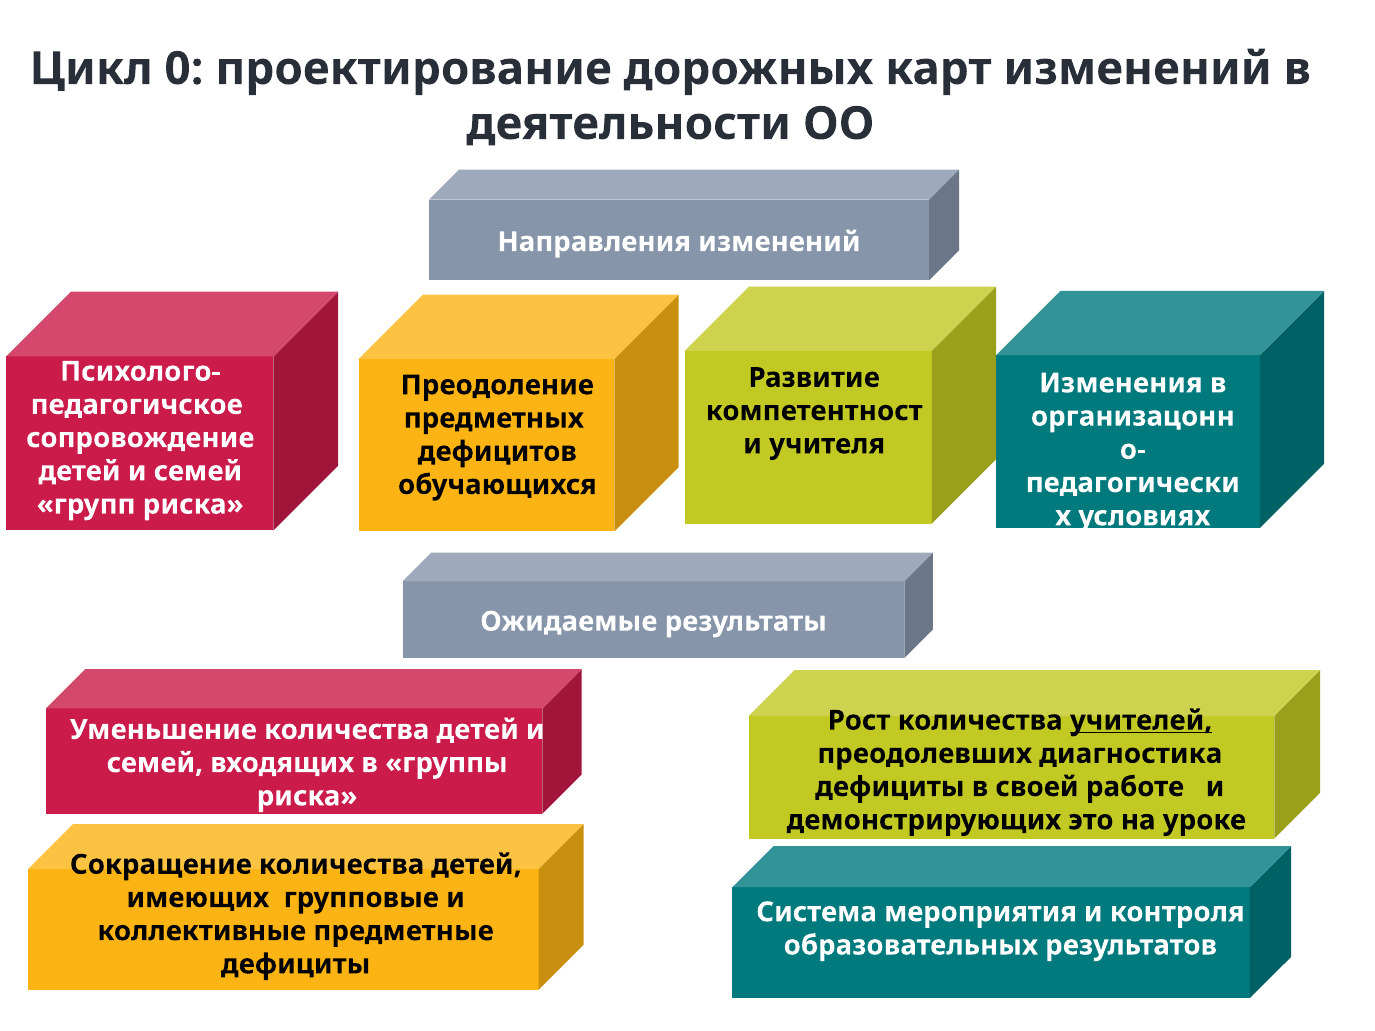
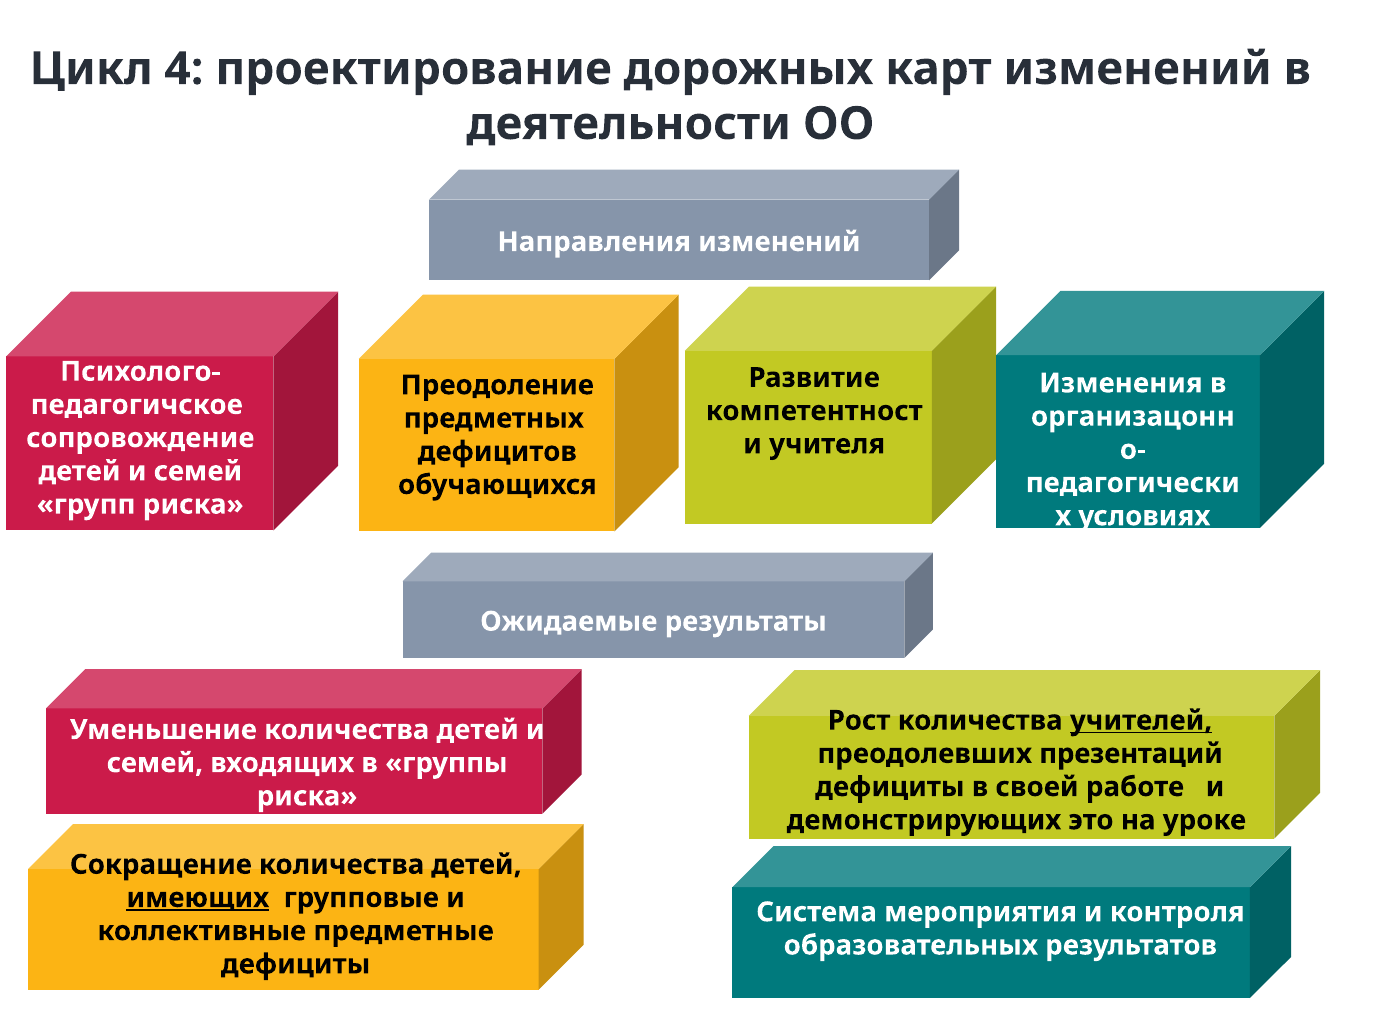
0: 0 -> 4 (184, 69)
диагностика: диагностика -> презентаций (1131, 754)
имеющих underline: none -> present (198, 898)
